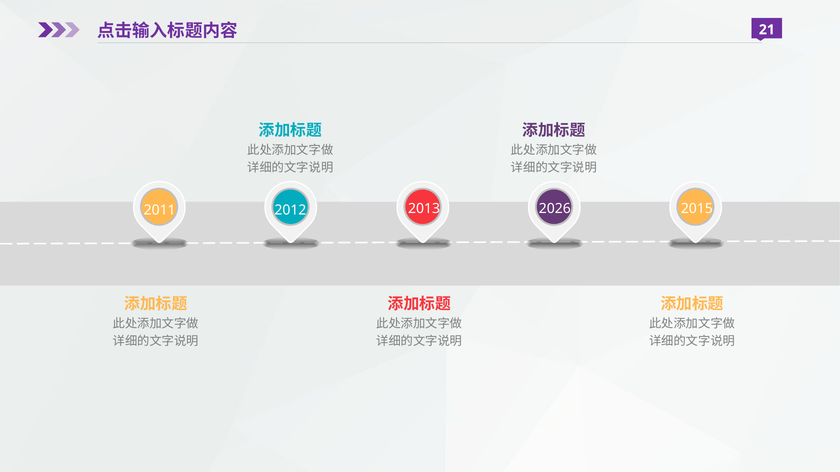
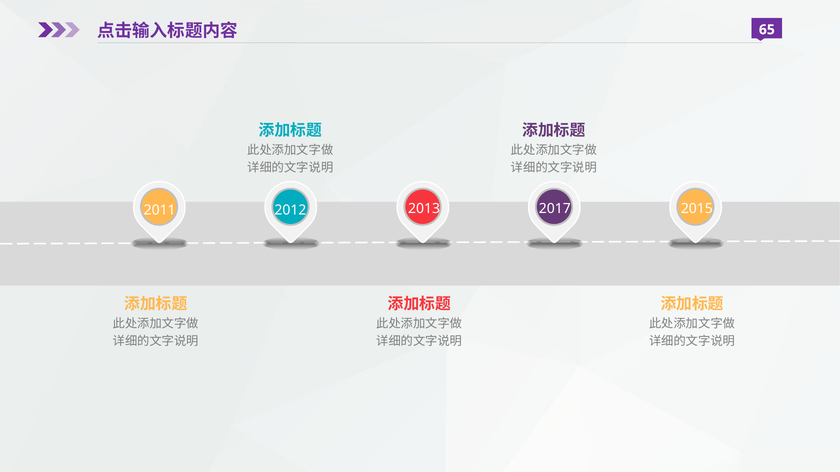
21: 21 -> 65 (767, 30)
2026: 2026 -> 2017 (555, 209)
